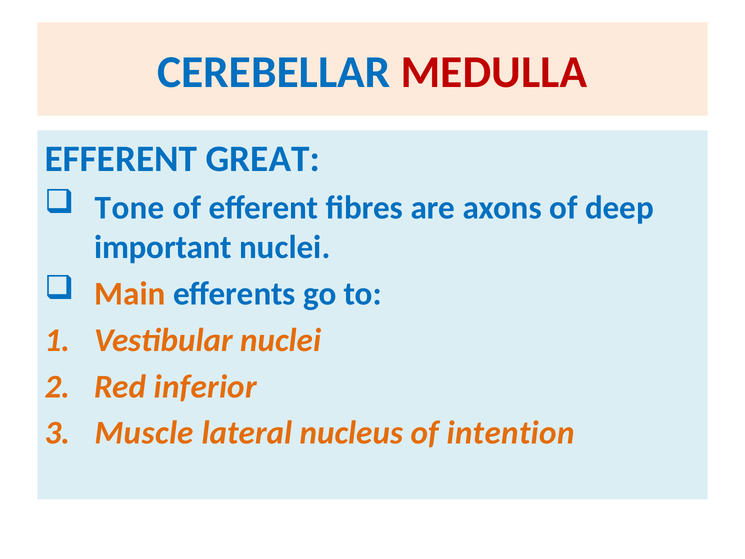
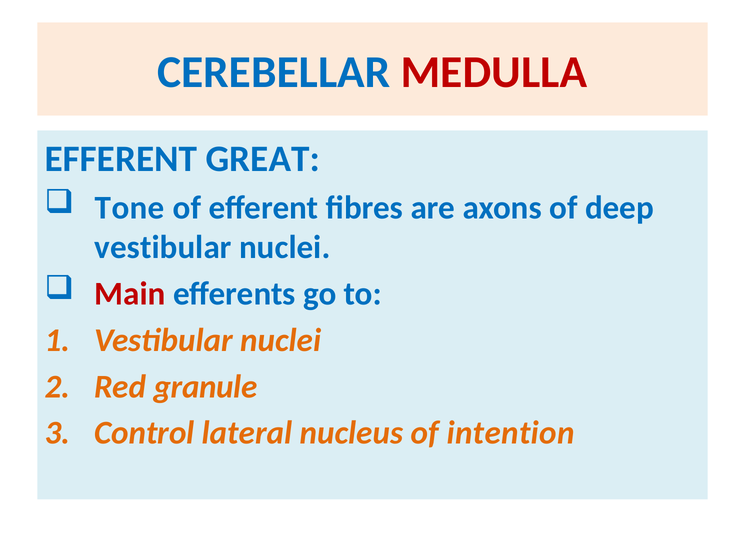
important: important -> vestibular (163, 247)
Main colour: orange -> red (130, 294)
inferior: inferior -> granule (206, 386)
Muscle: Muscle -> Control (144, 433)
